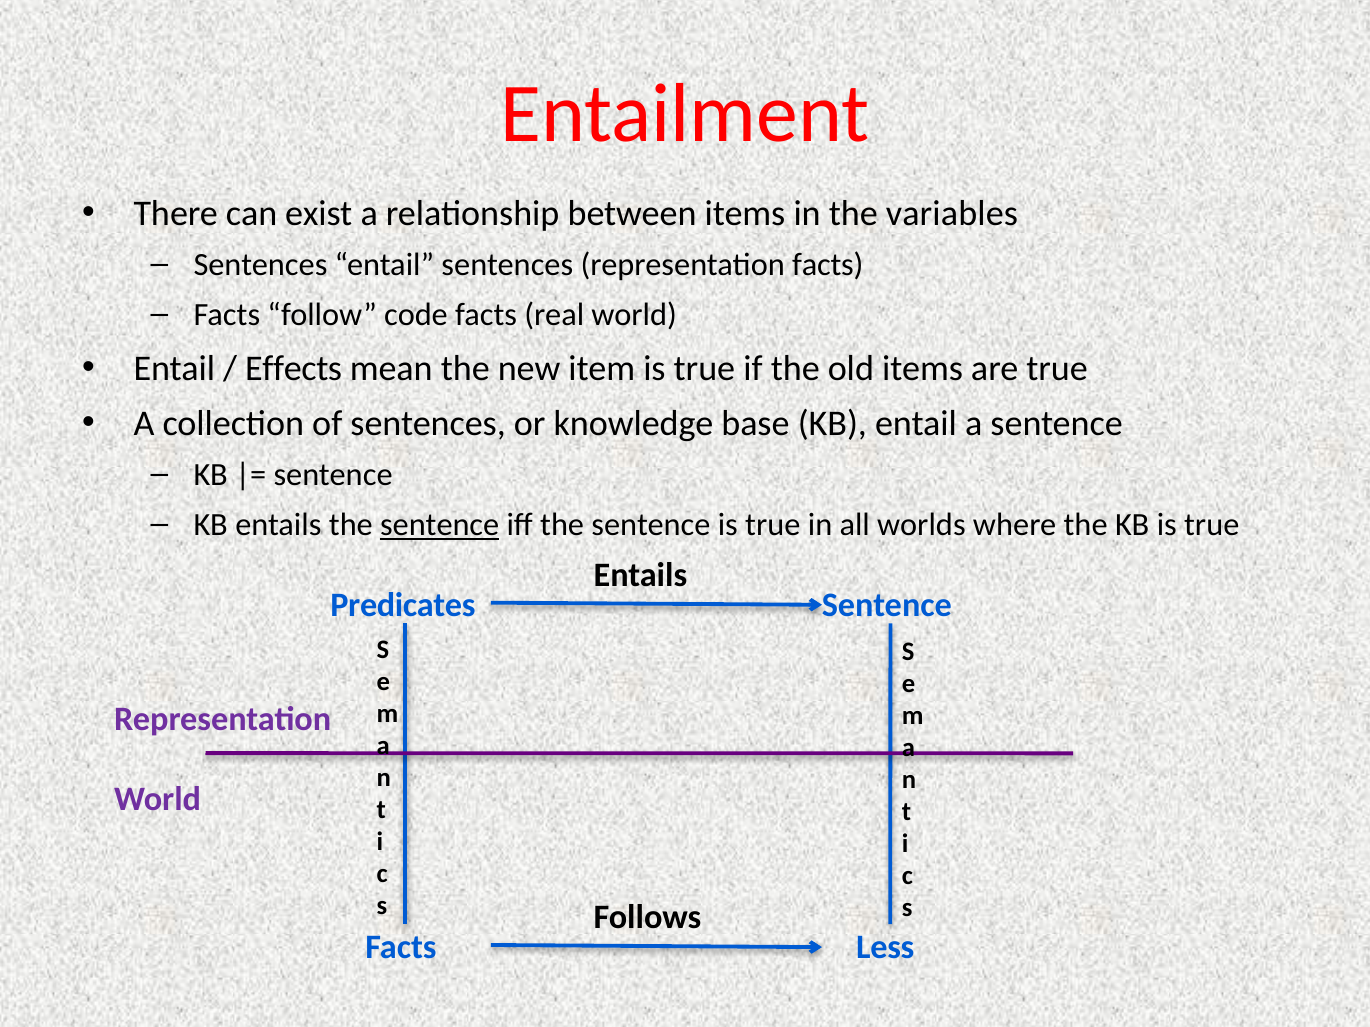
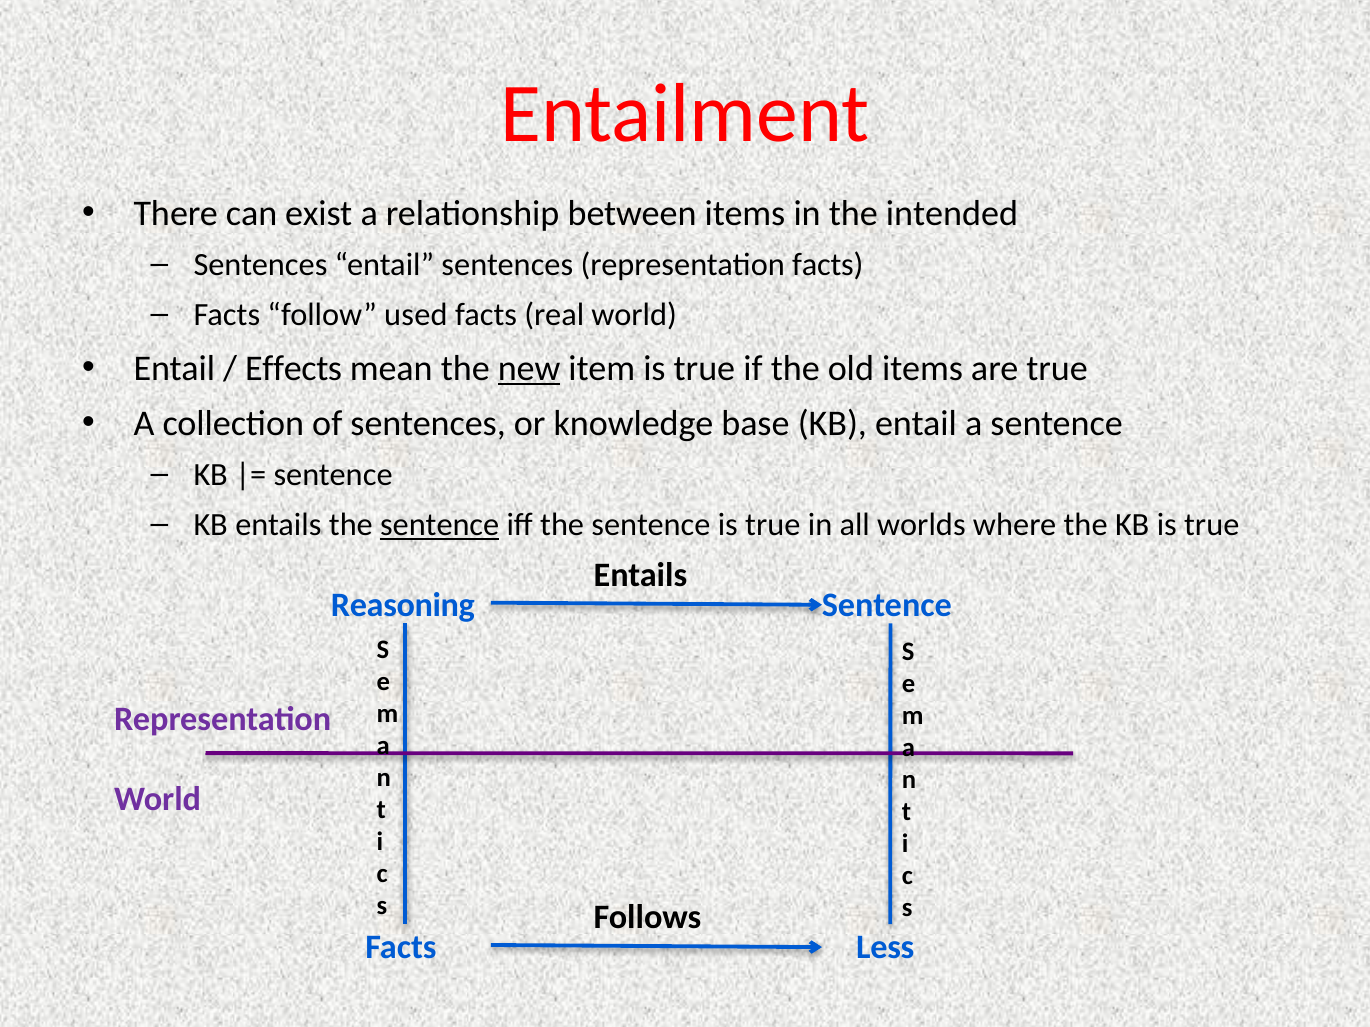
variables: variables -> intended (952, 214)
code: code -> used (416, 315)
new underline: none -> present (529, 368)
Predicates: Predicates -> Reasoning (403, 605)
